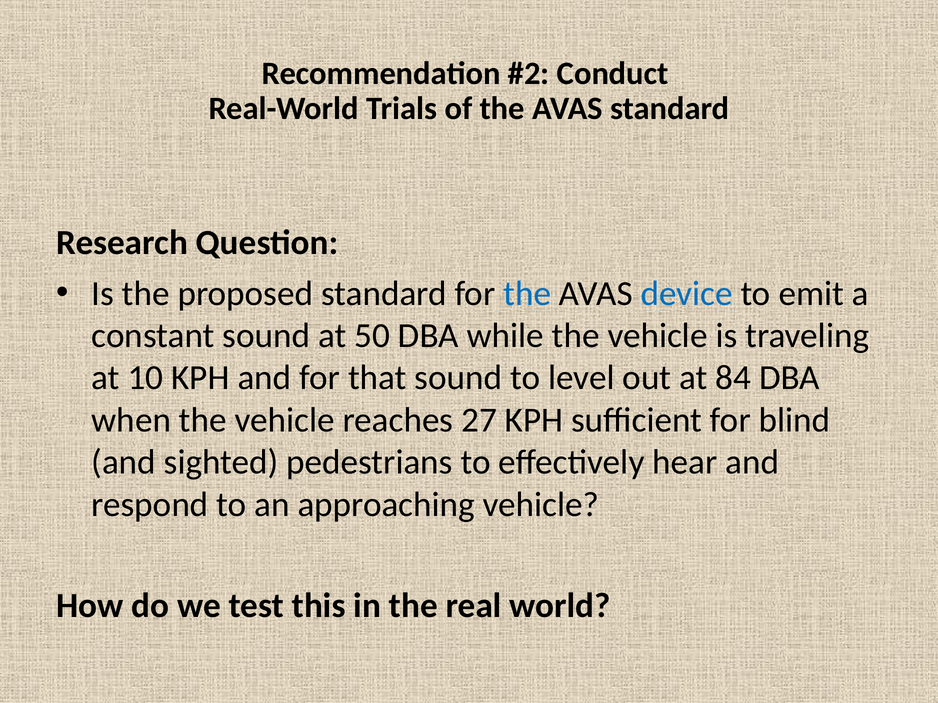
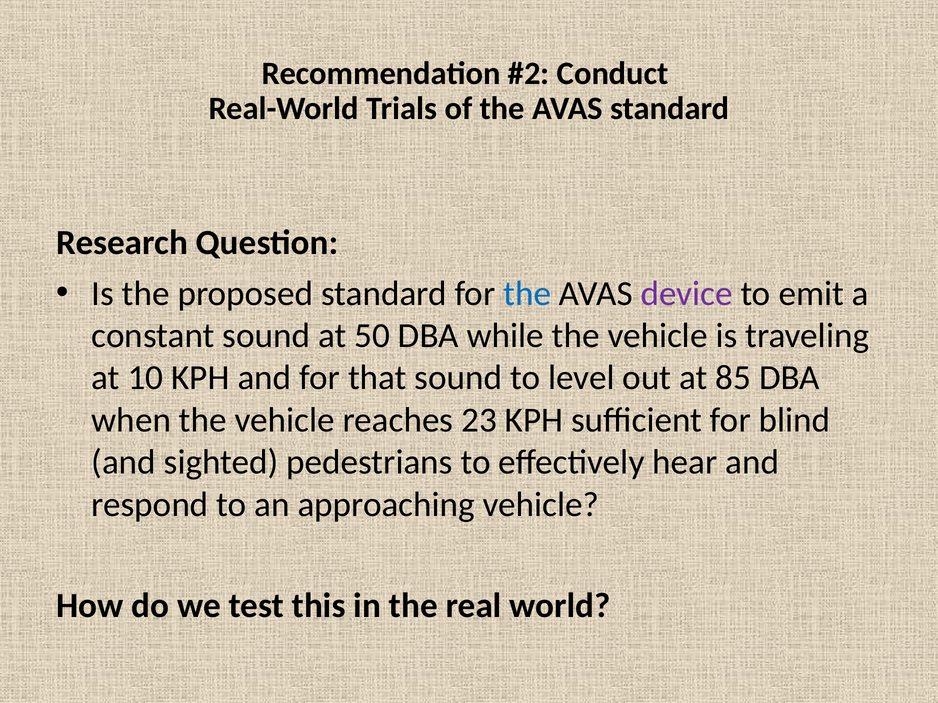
device colour: blue -> purple (687, 294)
84: 84 -> 85 (733, 378)
27: 27 -> 23 (479, 420)
